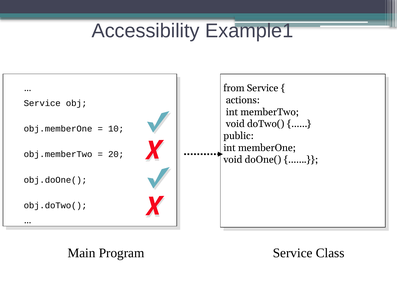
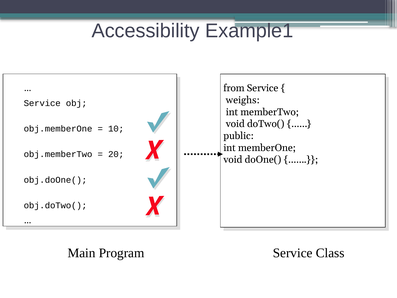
actions: actions -> weighs (243, 100)
